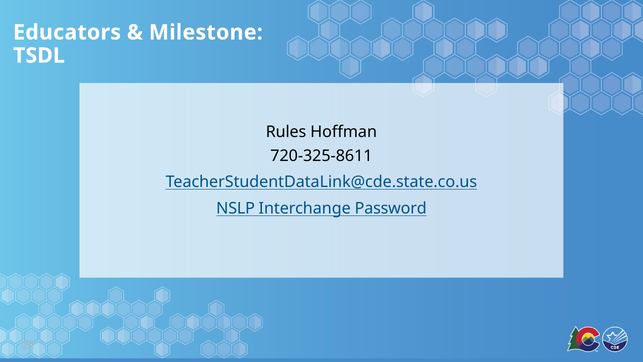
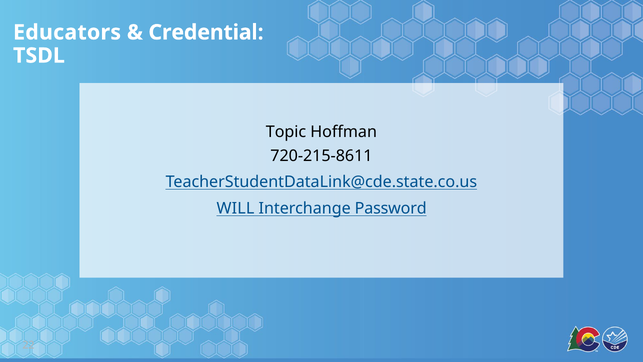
Milestone: Milestone -> Credential (206, 32)
Rules: Rules -> Topic (286, 132)
720-325-8611: 720-325-8611 -> 720-215-8611 (321, 156)
NSLP: NSLP -> WILL (235, 208)
